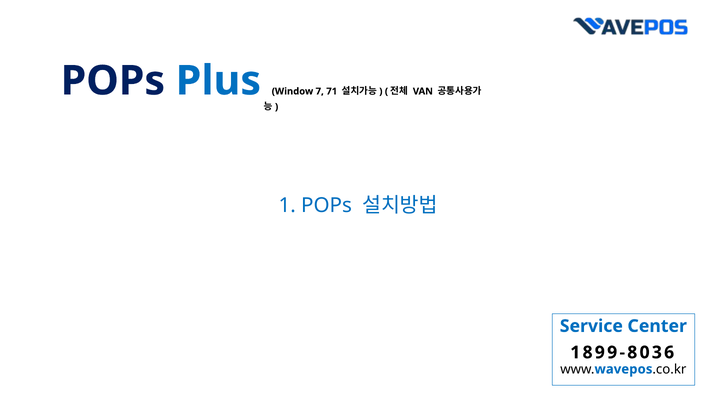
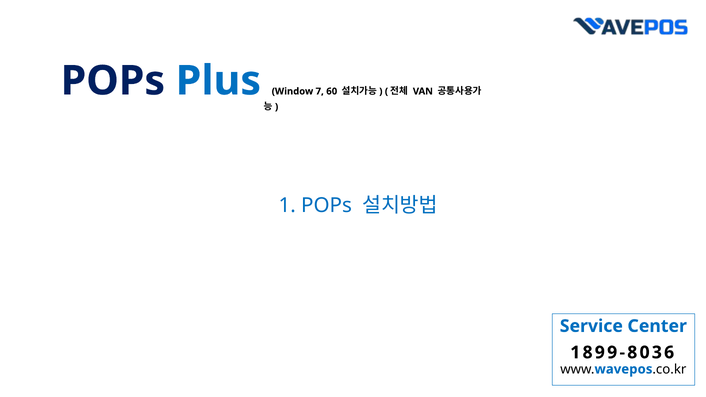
71: 71 -> 60 (332, 91)
